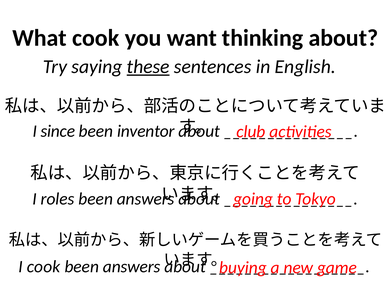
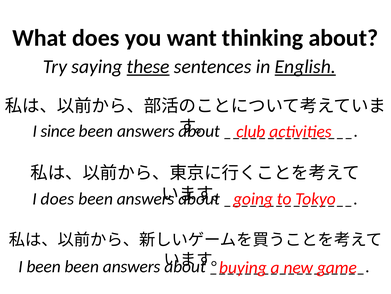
What cook: cook -> does (96, 38)
English underline: none -> present (305, 66)
inventor: inventor -> answers (146, 131)
I roles: roles -> does (57, 198)
I cook: cook -> been (44, 266)
